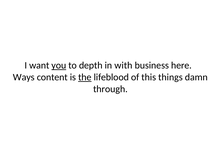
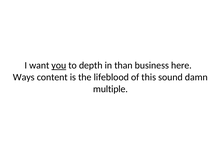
with: with -> than (123, 65)
the underline: present -> none (85, 77)
things: things -> sound (170, 77)
through: through -> multiple (111, 89)
